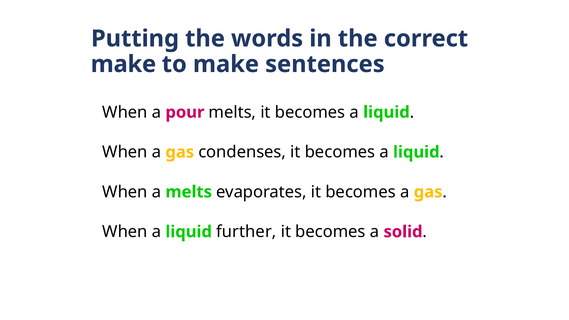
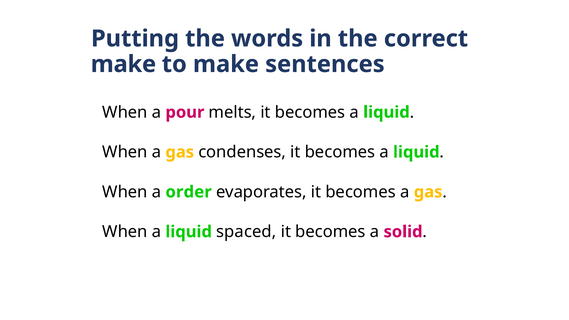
a melts: melts -> order (189, 192)
further: further -> spaced (246, 232)
